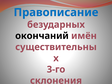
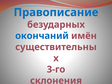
окончаний colour: black -> blue (42, 36)
